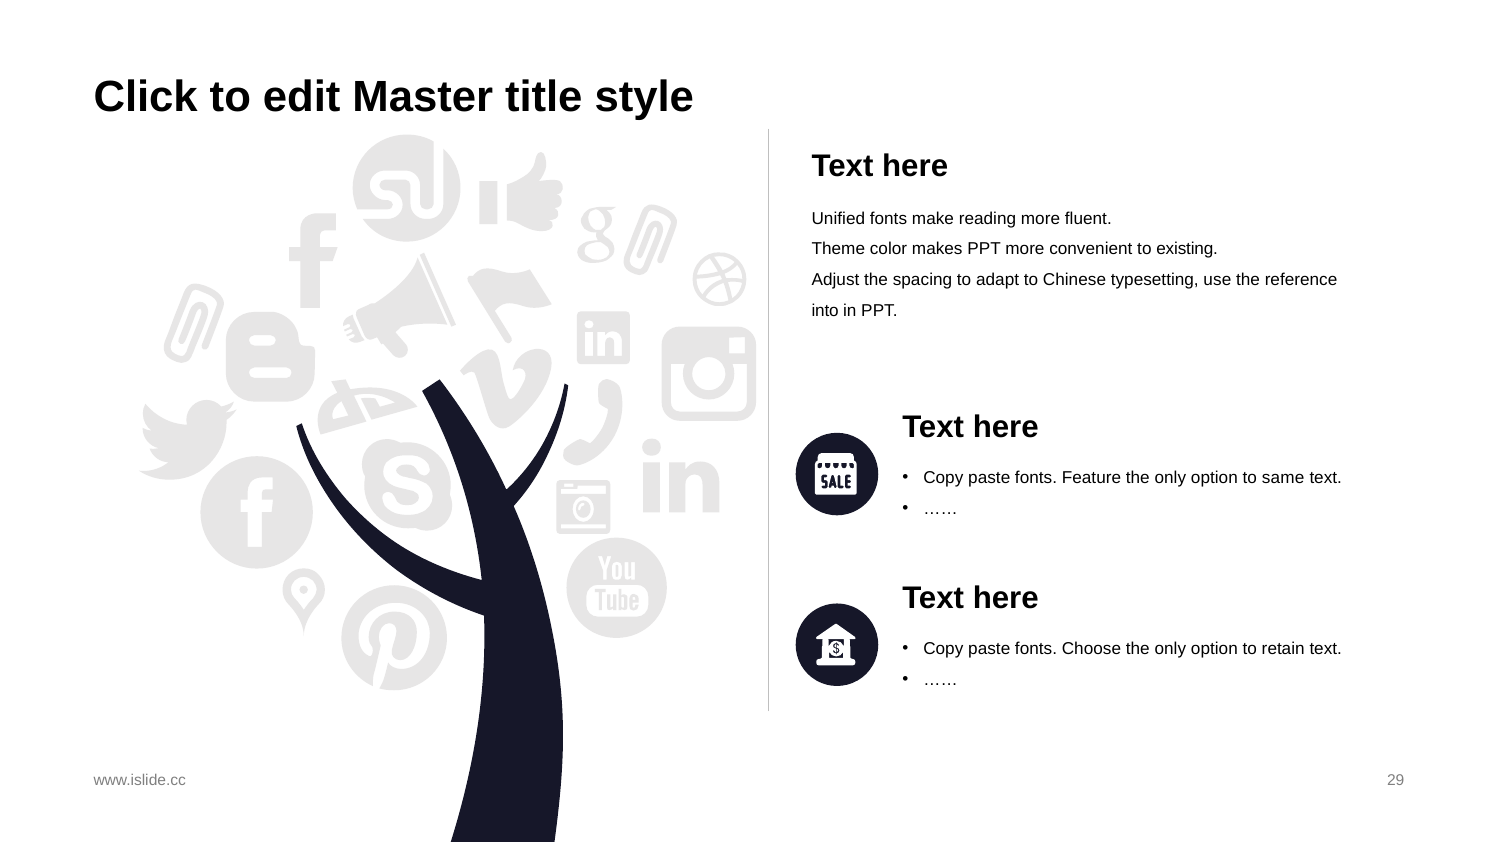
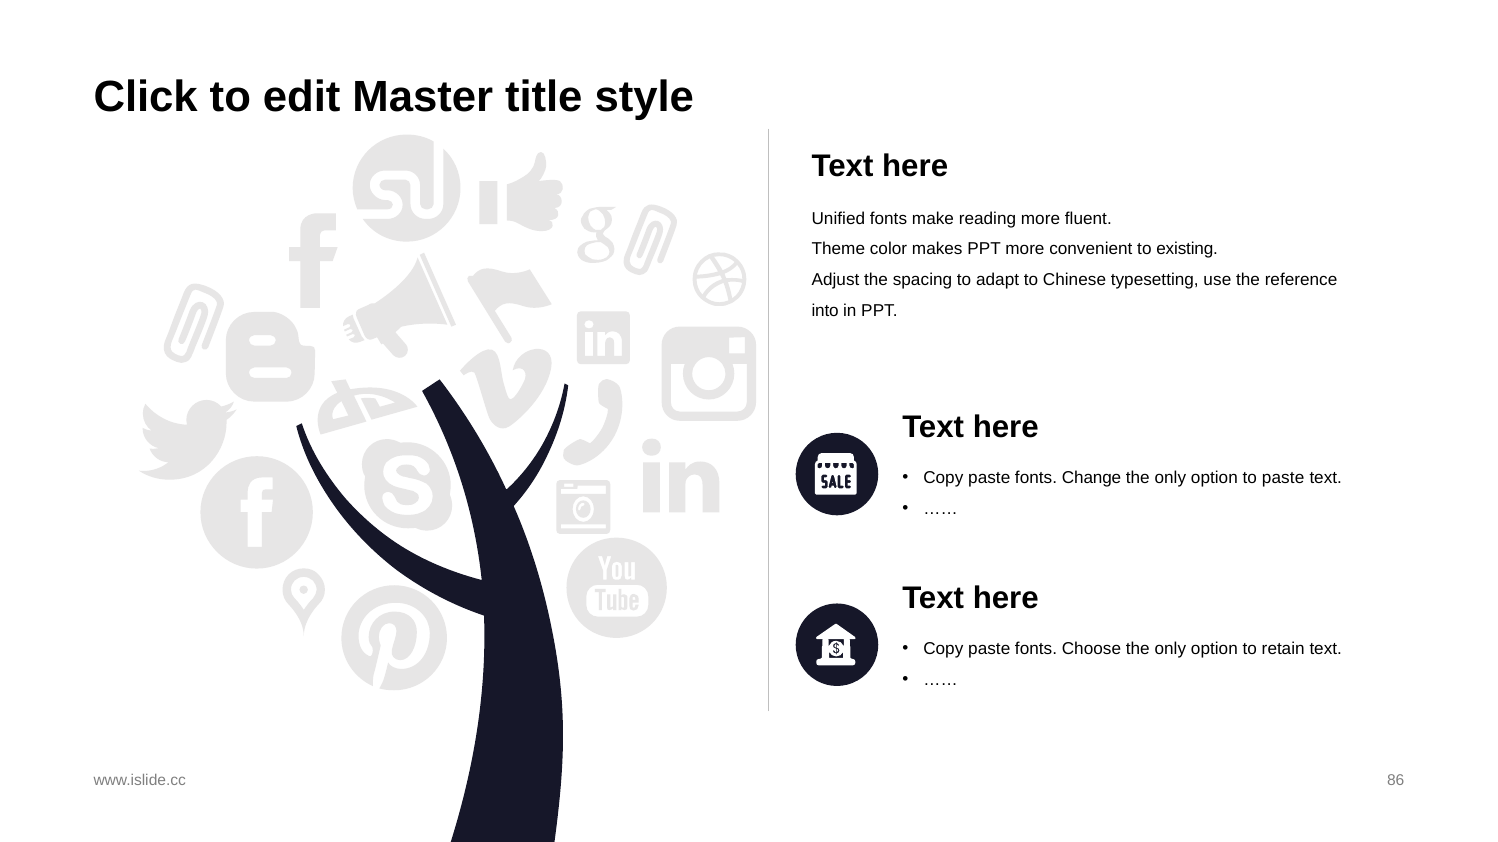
Feature: Feature -> Change (1092, 479)
to same: same -> paste (1283, 479)
29: 29 -> 86 (1396, 780)
